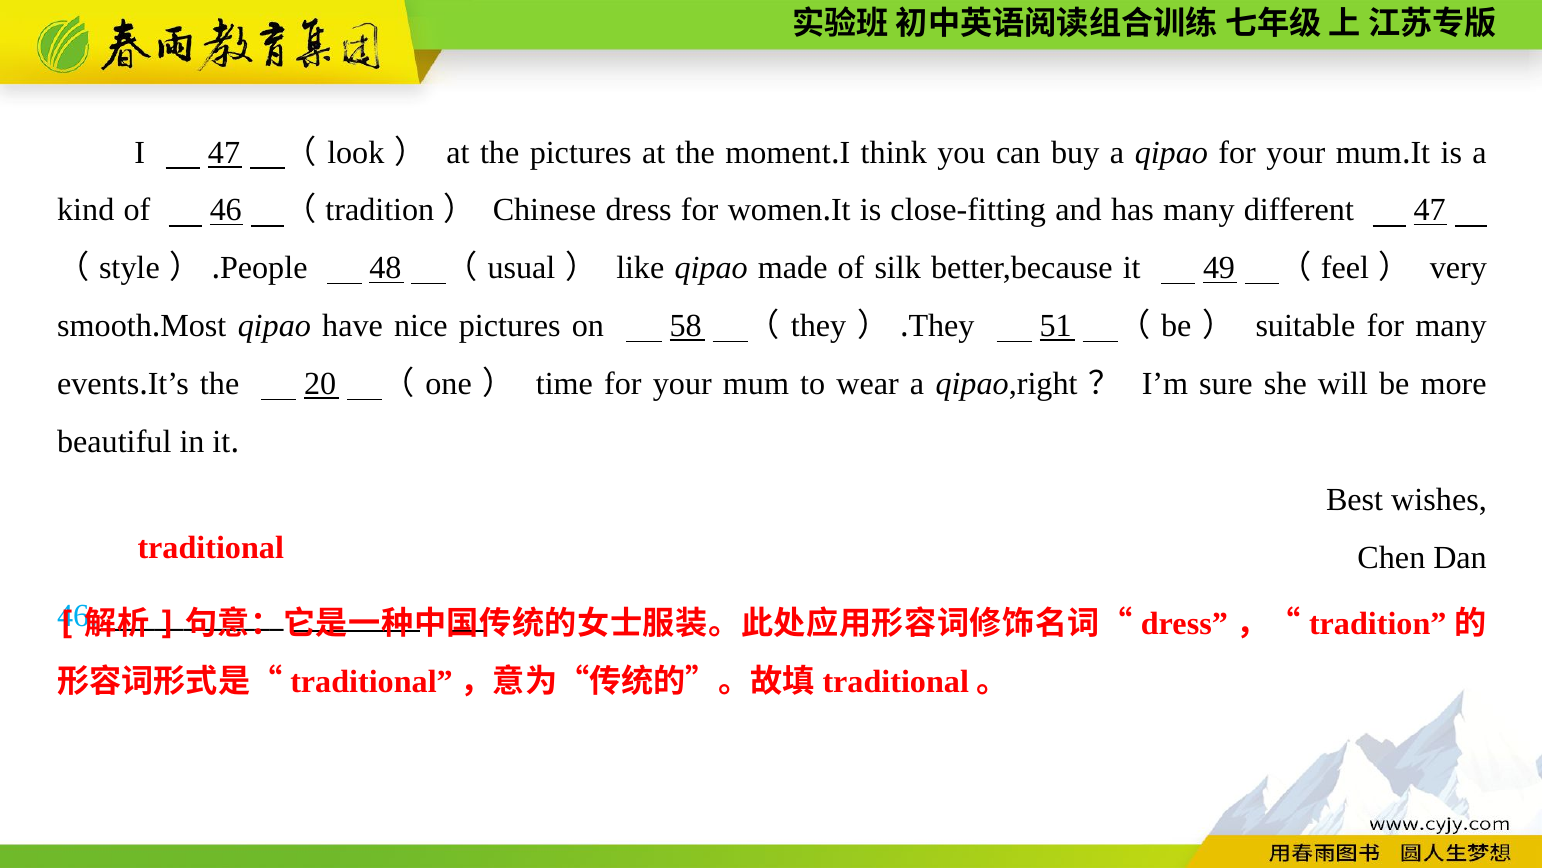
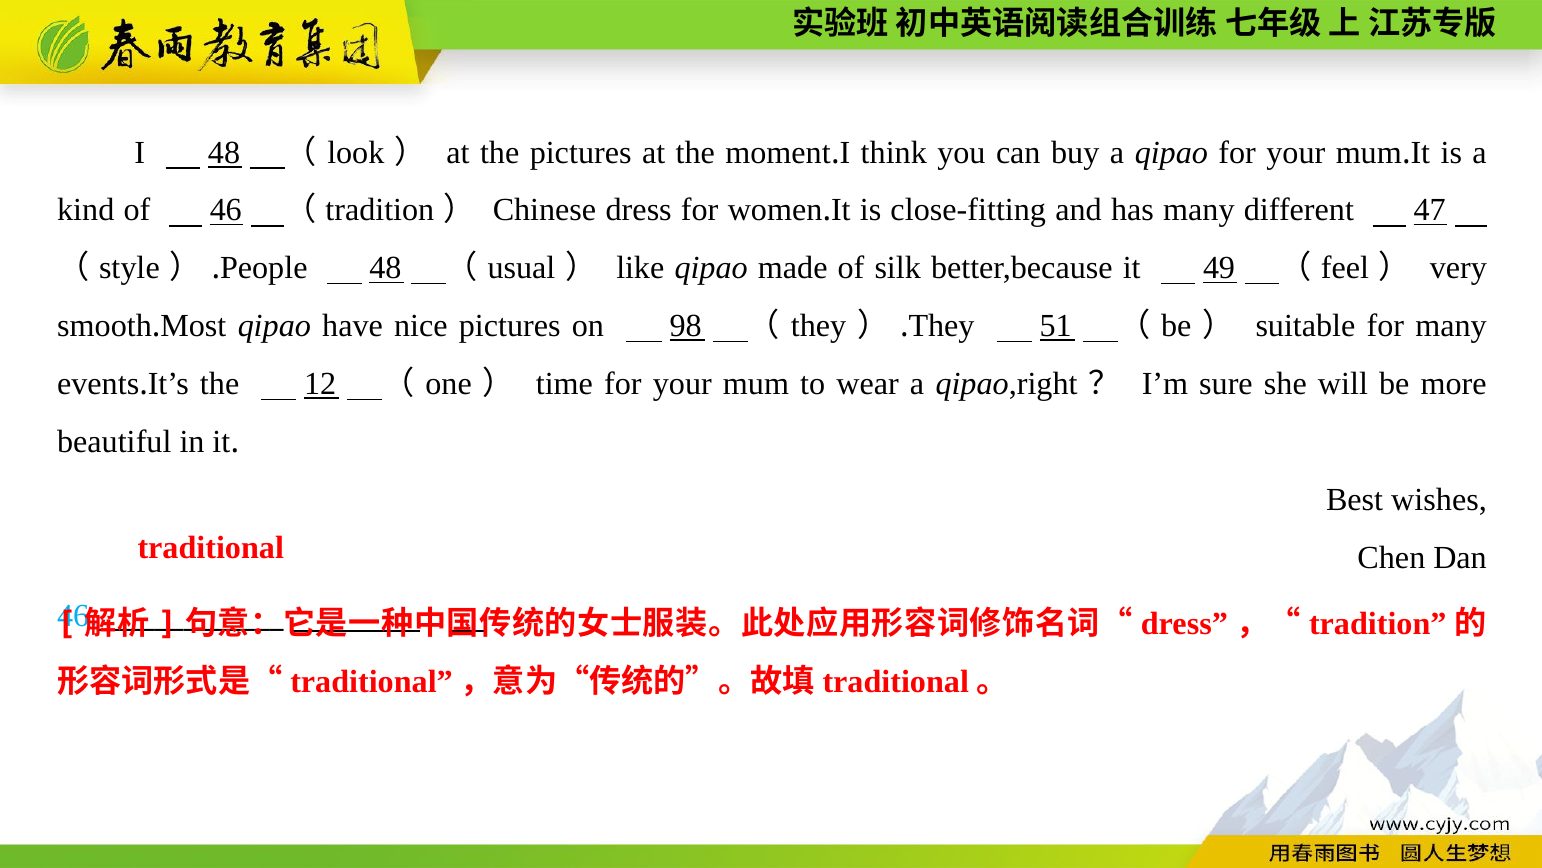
I 47: 47 -> 48 (224, 152)
58: 58 -> 98 (686, 326)
20: 20 -> 12 (320, 384)
